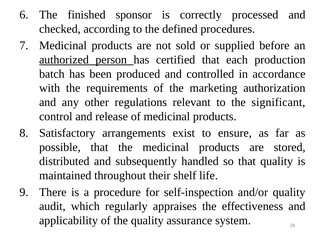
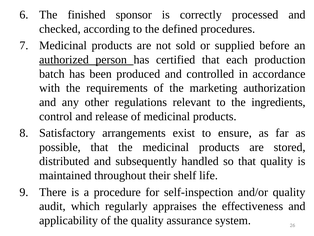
significant: significant -> ingredients (278, 102)
